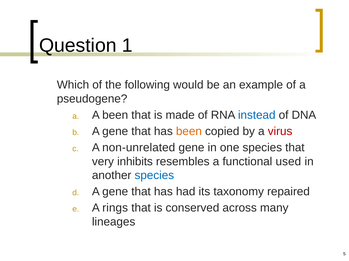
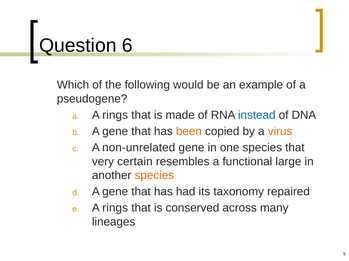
1: 1 -> 6 (127, 46)
a A been: been -> rings (115, 115)
virus colour: red -> orange (280, 132)
inhibits: inhibits -> certain (135, 162)
used: used -> large (288, 162)
species colour: blue -> orange (154, 176)
